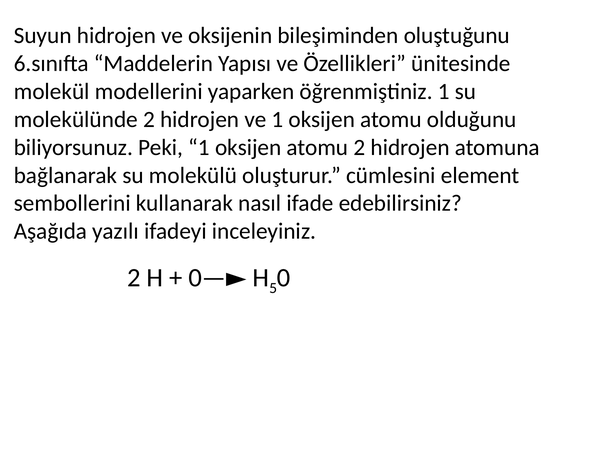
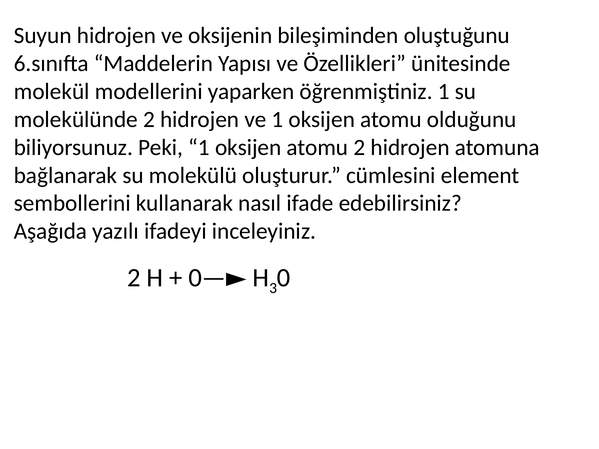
5: 5 -> 3 (273, 288)
